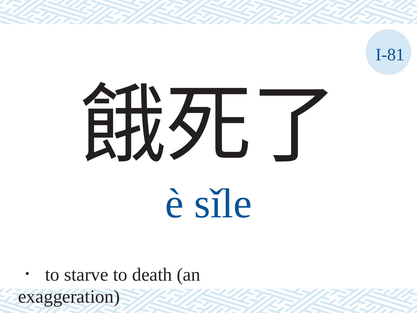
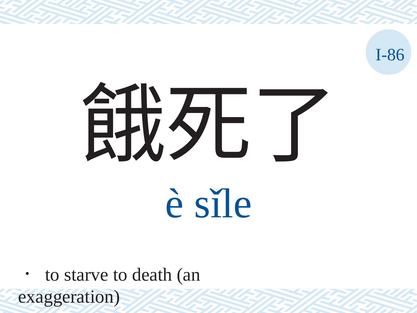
I-81: I-81 -> I-86 (390, 55)
